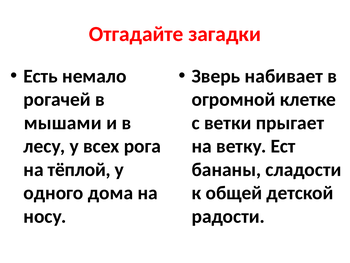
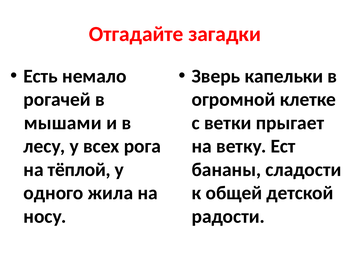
набивает: набивает -> капельки (284, 76)
дома: дома -> жила (110, 193)
